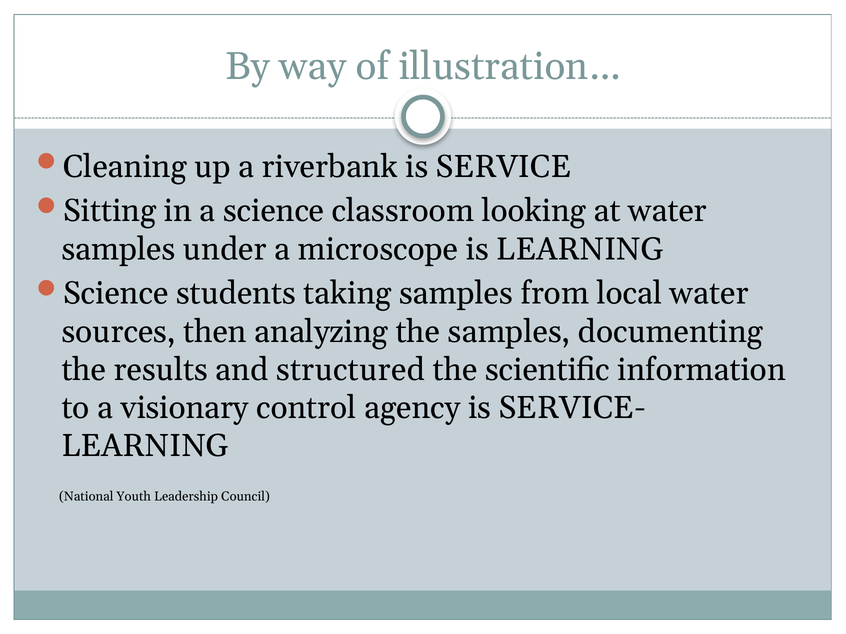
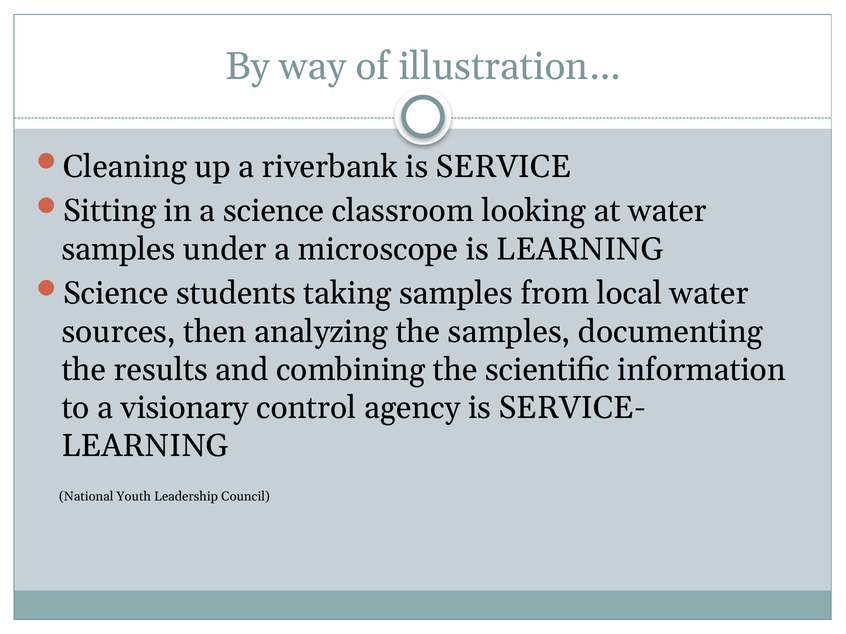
structured: structured -> combining (351, 370)
